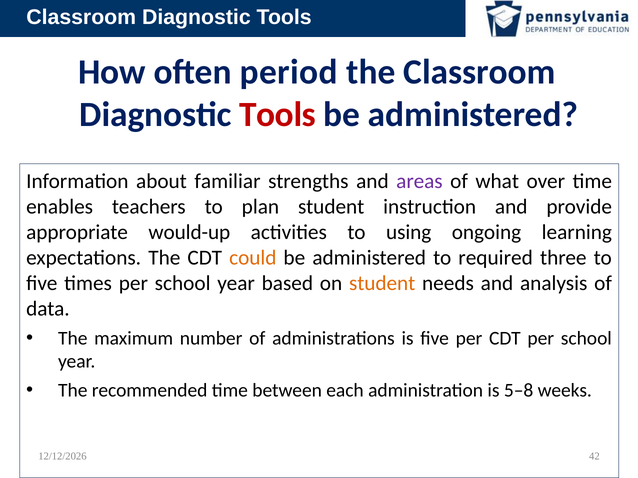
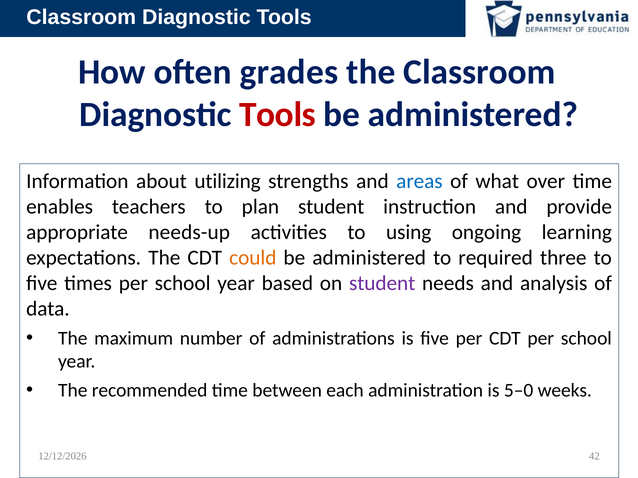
period: period -> grades (289, 72)
familiar: familiar -> utilizing (228, 181)
areas colour: purple -> blue (419, 181)
would-up: would-up -> needs-up (189, 232)
student colour: orange -> purple (382, 283)
5–8: 5–8 -> 5–0 (519, 391)
